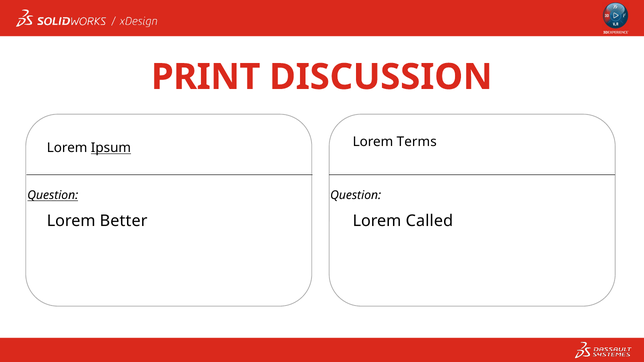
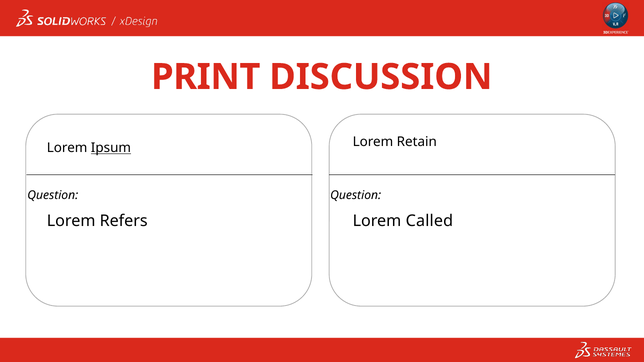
Terms: Terms -> Retain (417, 142)
Question underline: present -> none (53, 196)
Better: Better -> Refers (124, 221)
